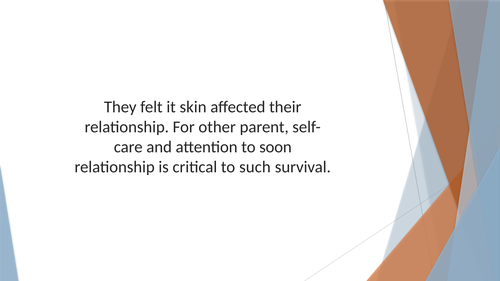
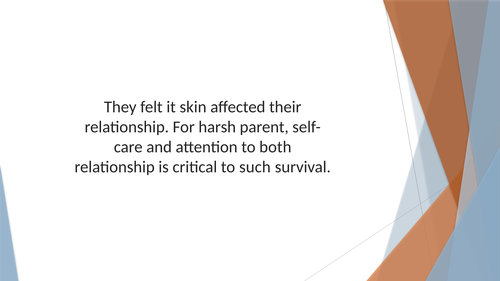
other: other -> harsh (217, 127)
soon: soon -> both (275, 147)
